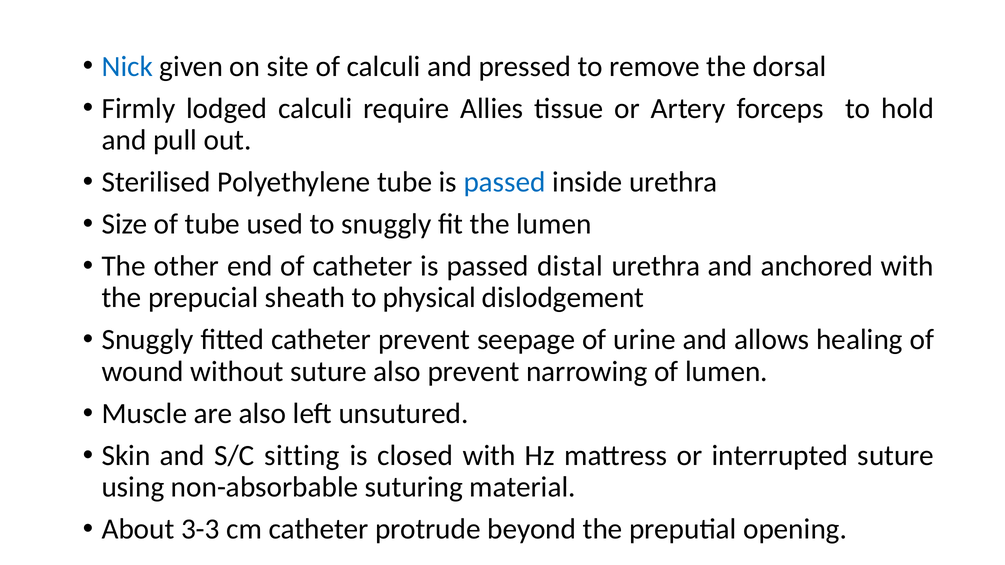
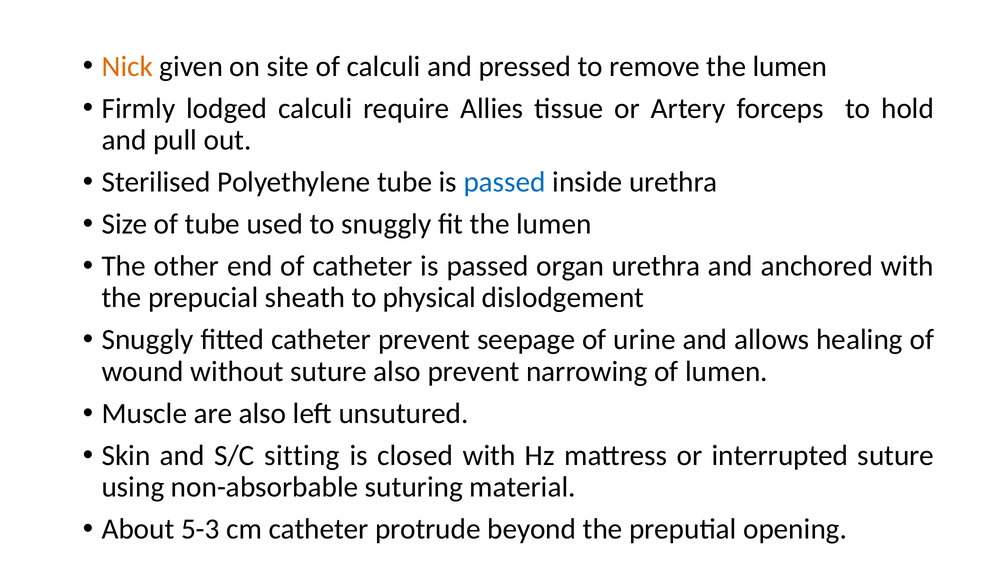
Nick colour: blue -> orange (127, 66)
remove the dorsal: dorsal -> lumen (790, 66)
distal: distal -> organ (570, 266)
3-3: 3-3 -> 5-3 (200, 529)
